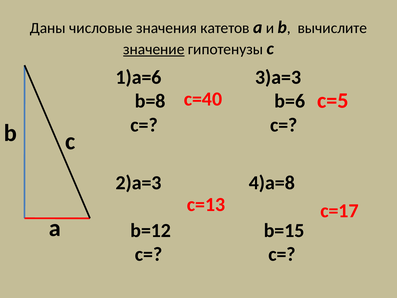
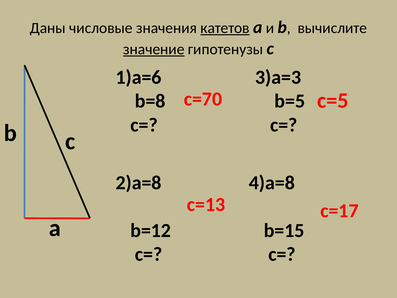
катетов underline: none -> present (225, 28)
c=40: c=40 -> c=70 (203, 99)
b=6: b=6 -> b=5 (290, 101)
2)a=3: 2)a=3 -> 2)a=8 (139, 183)
